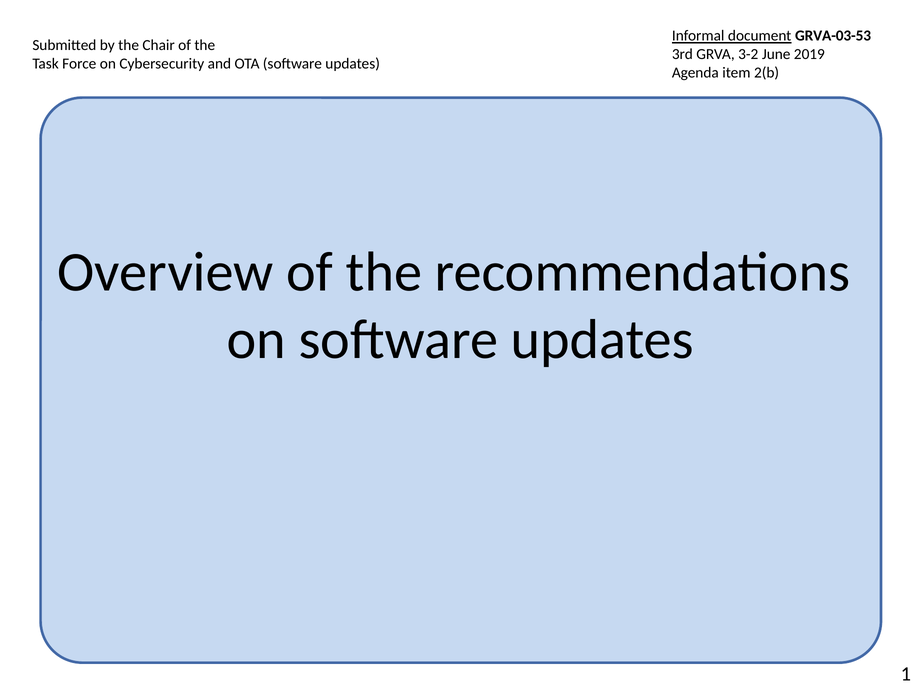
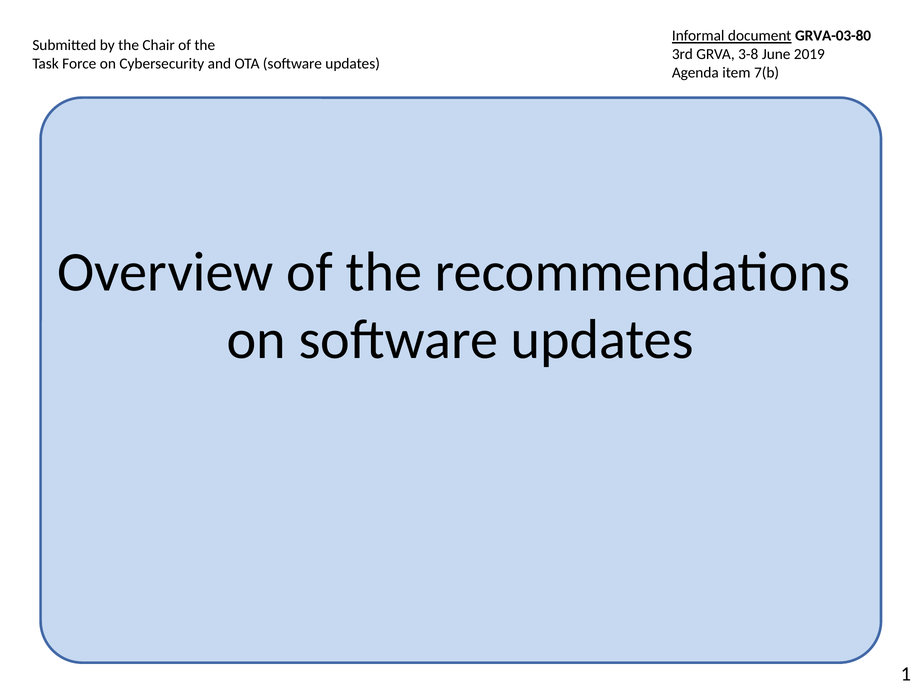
GRVA-03-53: GRVA-03-53 -> GRVA-03-80 (833, 36)
3-2: 3-2 -> 3-8 (748, 54)
2(b: 2(b -> 7(b (767, 73)
